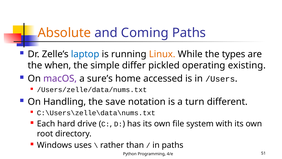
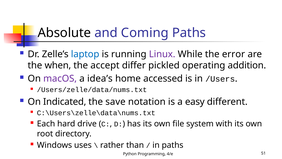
Absolute colour: orange -> black (64, 33)
Linux colour: orange -> purple (162, 54)
types: types -> error (234, 54)
simple: simple -> accept (105, 65)
existing: existing -> addition (247, 65)
sure’s: sure’s -> idea’s (100, 78)
Handling: Handling -> Indicated (65, 102)
turn: turn -> easy (195, 102)
